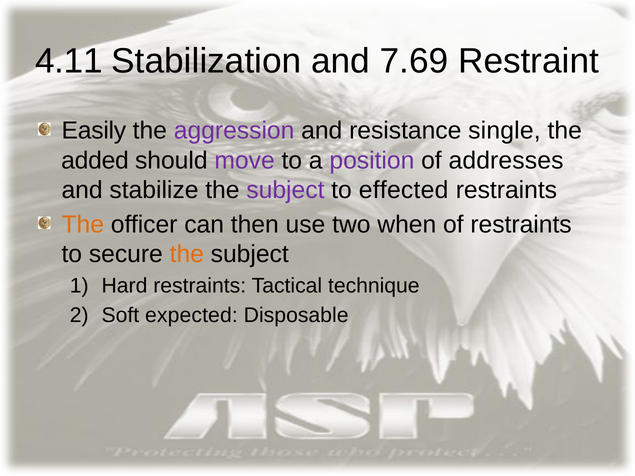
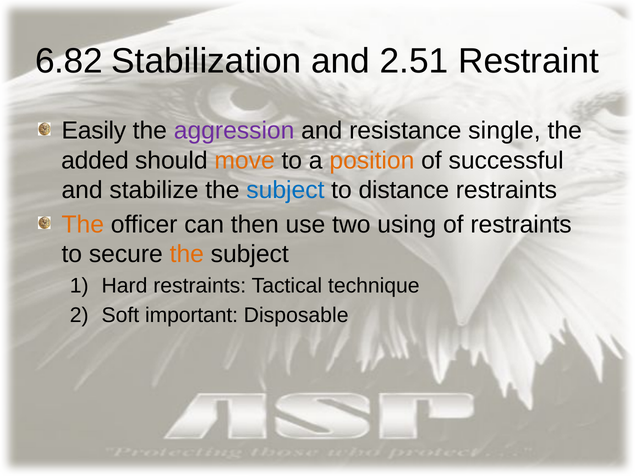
4.11: 4.11 -> 6.82 (69, 61)
7.69: 7.69 -> 2.51 (414, 61)
move colour: purple -> orange (245, 160)
position colour: purple -> orange (372, 160)
addresses: addresses -> successful (506, 160)
subject colour: purple -> blue (285, 190)
effected: effected -> distance (404, 190)
when: when -> using (407, 225)
expected: expected -> important (192, 316)
